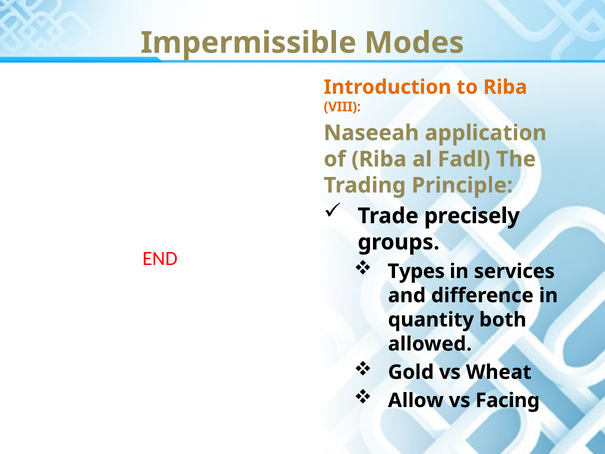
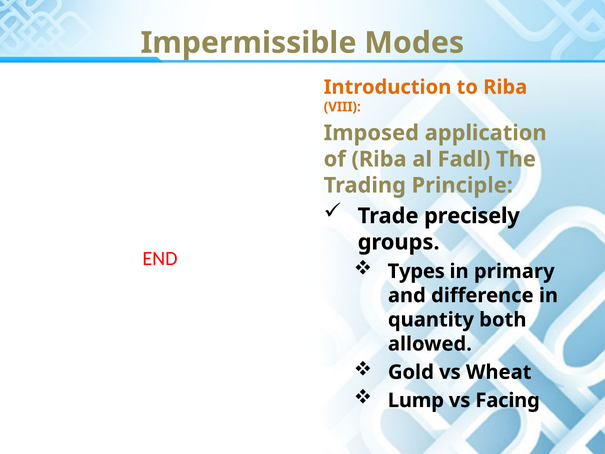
Naseeah: Naseeah -> Imposed (371, 133)
services: services -> primary (514, 271)
Allow: Allow -> Lump (416, 400)
